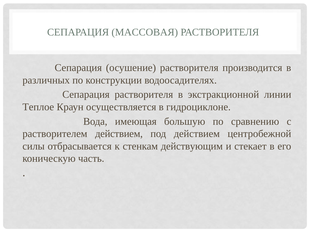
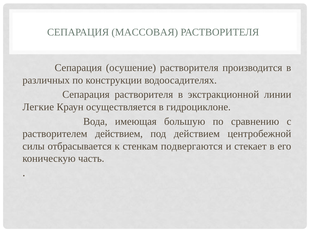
Теплое: Теплое -> Легкие (38, 107)
действующим: действующим -> подвергаются (192, 146)
